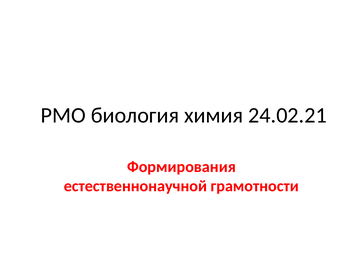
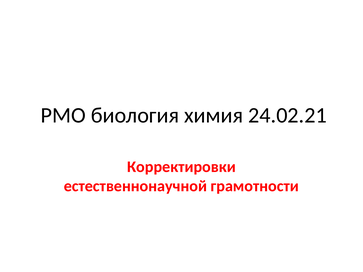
Формирования: Формирования -> Корректировки (181, 167)
